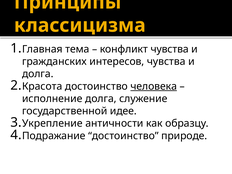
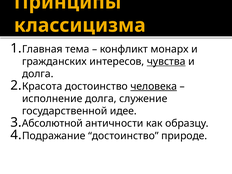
конфликт чувства: чувства -> монарх (170, 49)
чувства underline: none -> present (166, 62)
Укрепление: Укрепление -> Абсолютной (52, 123)
